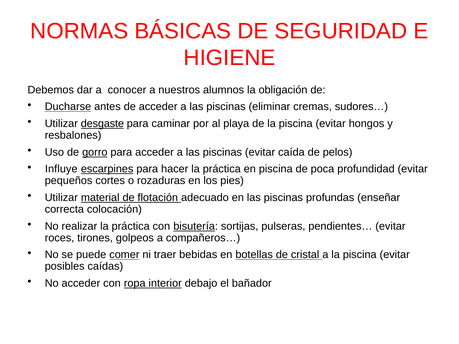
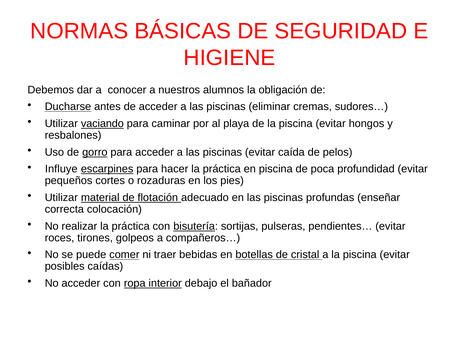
desgaste: desgaste -> vaciando (102, 124)
